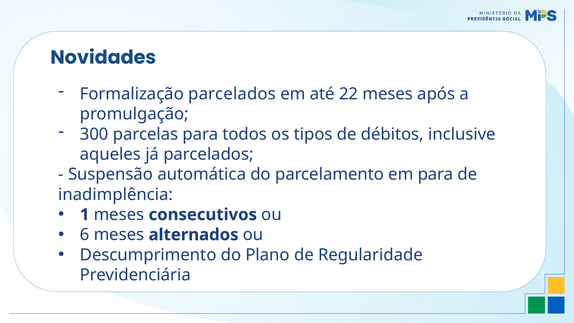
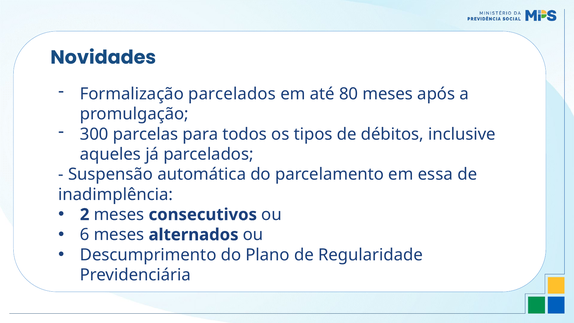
22: 22 -> 80 (349, 94)
em para: para -> essa (435, 174)
1: 1 -> 2 (85, 215)
